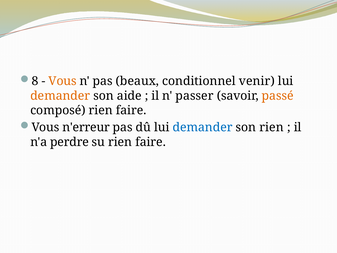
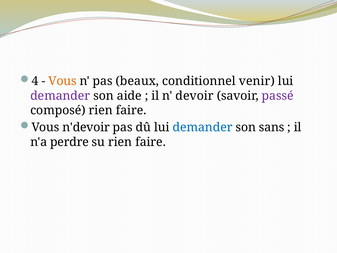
8: 8 -> 4 (35, 81)
demander colour: orange -> purple (60, 96)
passer: passer -> devoir (195, 96)
passé colour: orange -> purple (278, 96)
n'erreur: n'erreur -> n'devoir (86, 127)
son rien: rien -> sans (272, 127)
